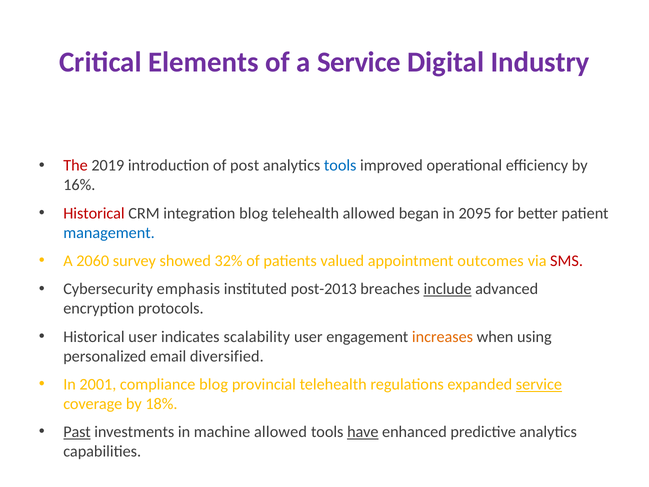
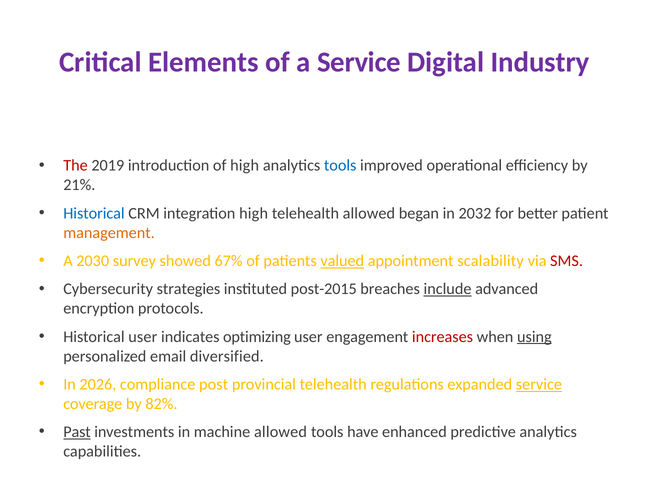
of post: post -> high (245, 166)
16%: 16% -> 21% (79, 185)
Historical colour: red -> blue (94, 213)
integration blog: blog -> high (254, 213)
2095: 2095 -> 2032 (475, 213)
management colour: blue -> orange (109, 233)
2060: 2060 -> 2030 (93, 261)
32%: 32% -> 67% (229, 261)
valued underline: none -> present (342, 261)
outcomes: outcomes -> scalability (491, 261)
emphasis: emphasis -> strategies (189, 289)
post-2013: post-2013 -> post-2015 (324, 289)
scalability: scalability -> optimizing (257, 336)
increases colour: orange -> red (443, 336)
using underline: none -> present (534, 336)
2001: 2001 -> 2026 (98, 384)
compliance blog: blog -> post (214, 384)
18%: 18% -> 82% (161, 404)
have underline: present -> none (363, 432)
